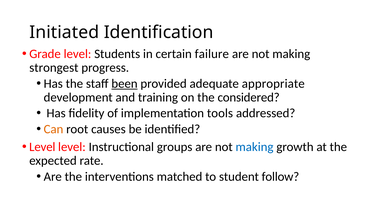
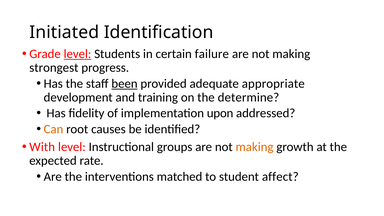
level underline: none -> present (78, 54)
considered: considered -> determine (248, 97)
tools: tools -> upon (220, 113)
Level: Level -> With (42, 147)
making colour: blue -> orange (255, 147)
follow: follow -> affect (280, 177)
